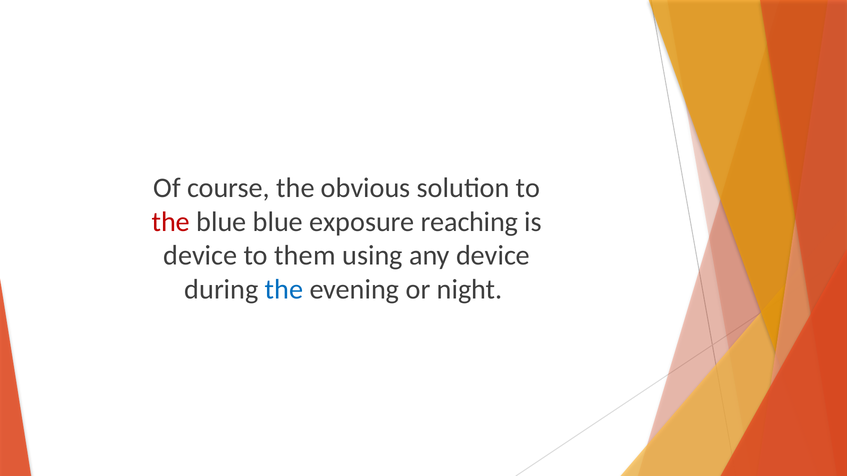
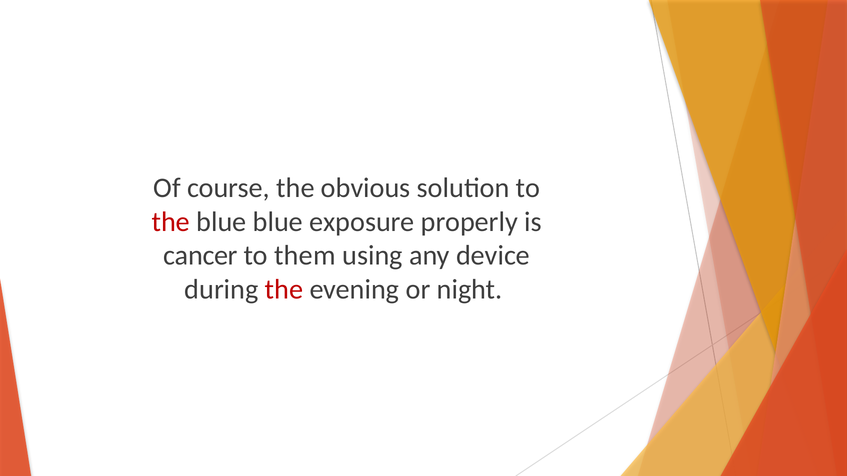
reaching: reaching -> properly (469, 222)
device: device -> cancer (200, 256)
the colour: blue -> red (284, 290)
